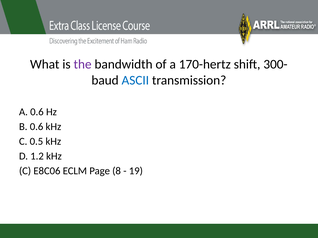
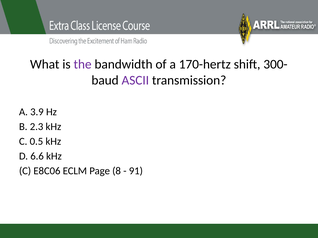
ASCII colour: blue -> purple (135, 80)
A 0.6: 0.6 -> 3.9 (37, 112)
B 0.6: 0.6 -> 2.3 (37, 127)
1.2: 1.2 -> 6.6 (37, 157)
19: 19 -> 91 (136, 171)
